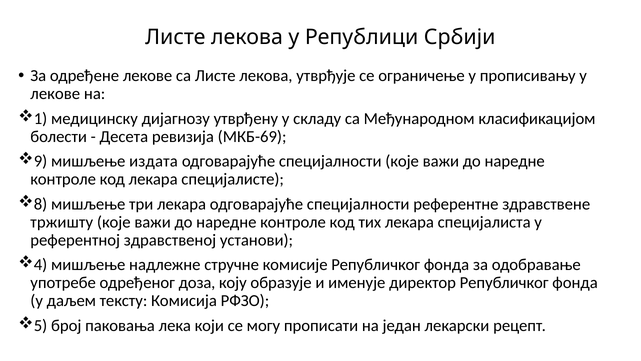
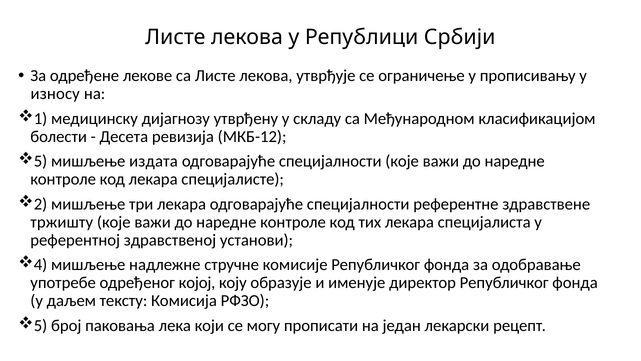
лекове: лекове -> износу (55, 94)
МКБ-69: МКБ-69 -> МКБ-12 (252, 136)
9: 9 -> 5 (41, 161)
8: 8 -> 2 (41, 204)
доза: доза -> којој (197, 283)
